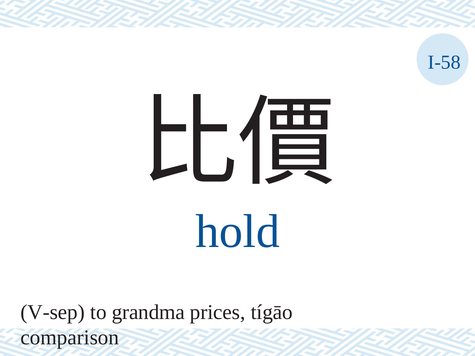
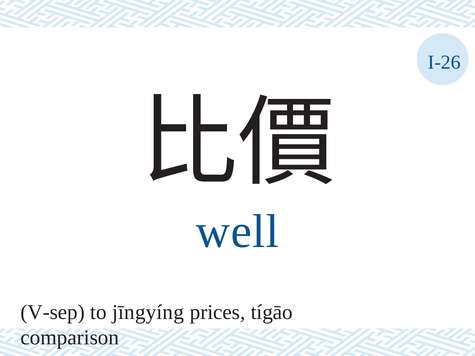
I-58: I-58 -> I-26 (444, 62)
hold: hold -> well (237, 232)
grandma: grandma -> jīngyíng (148, 313)
